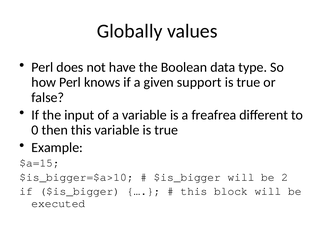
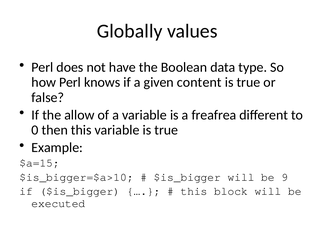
support: support -> content (199, 82)
input: input -> allow (79, 115)
2: 2 -> 9 (285, 177)
